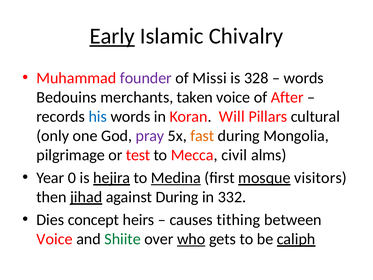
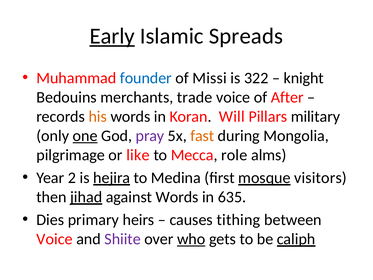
Chivalry: Chivalry -> Spreads (246, 36)
founder colour: purple -> blue (146, 78)
328: 328 -> 322 (256, 78)
words: words -> knight (304, 78)
taken: taken -> trade (195, 97)
his colour: blue -> orange (98, 116)
cultural: cultural -> military (315, 116)
one underline: none -> present (85, 136)
test: test -> like (138, 155)
civil: civil -> role (234, 155)
0: 0 -> 2 (72, 178)
Medina underline: present -> none (176, 178)
against During: During -> Words (177, 197)
332: 332 -> 635 (232, 197)
concept: concept -> primary (93, 220)
Shiite colour: green -> purple (123, 239)
